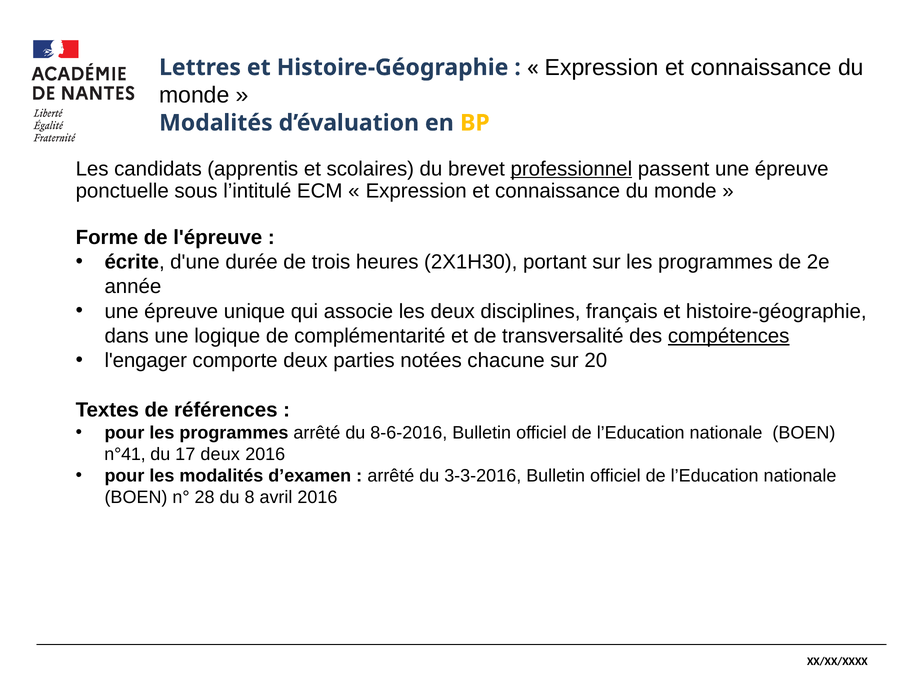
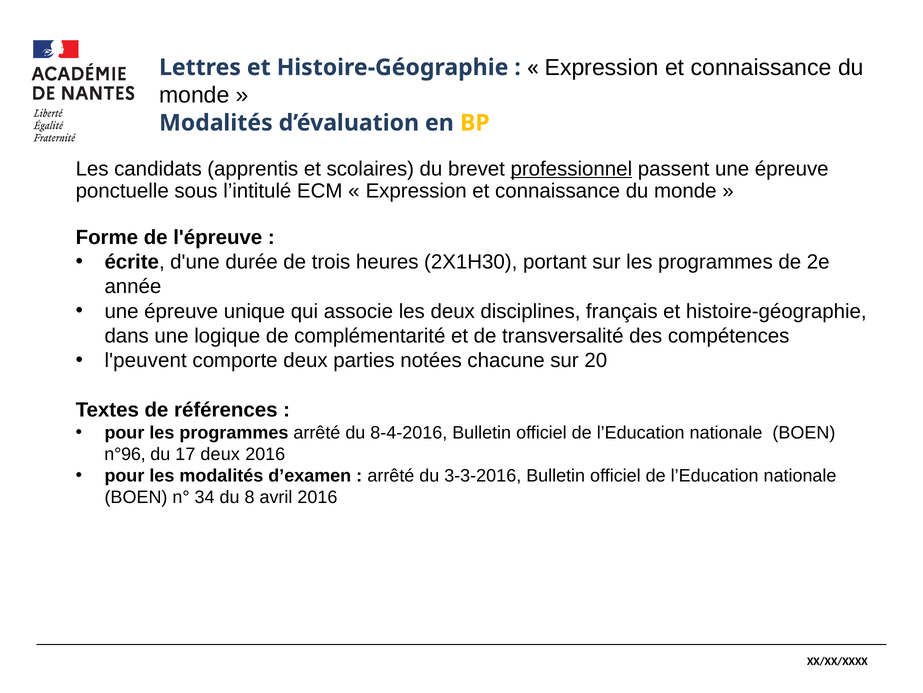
compétences underline: present -> none (729, 336)
l'engager: l'engager -> l'peuvent (146, 360)
8-6-2016: 8-6-2016 -> 8-4-2016 (409, 432)
n°41: n°41 -> n°96 (125, 454)
28: 28 -> 34 (205, 497)
